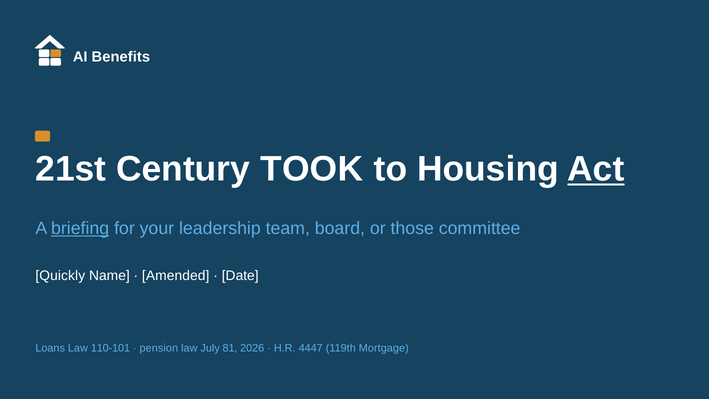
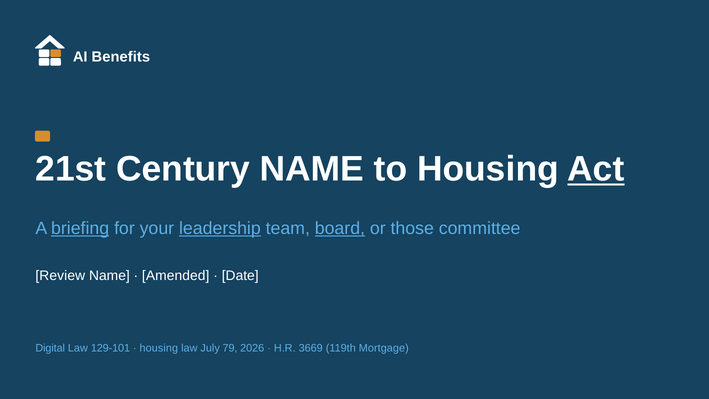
Century TOOK: TOOK -> NAME (312, 169)
leadership underline: none -> present (220, 228)
board underline: none -> present (340, 228)
Quickly: Quickly -> Review (60, 276)
Loans: Loans -> Digital (50, 348)
110-101: 110-101 -> 129-101 (110, 348)
pension: pension -> housing (159, 348)
81: 81 -> 79 (230, 348)
4447: 4447 -> 3669 (311, 348)
